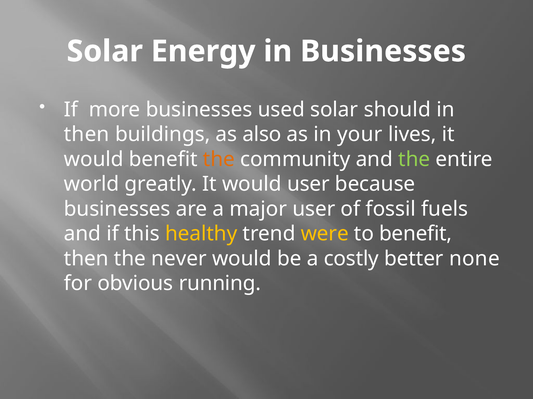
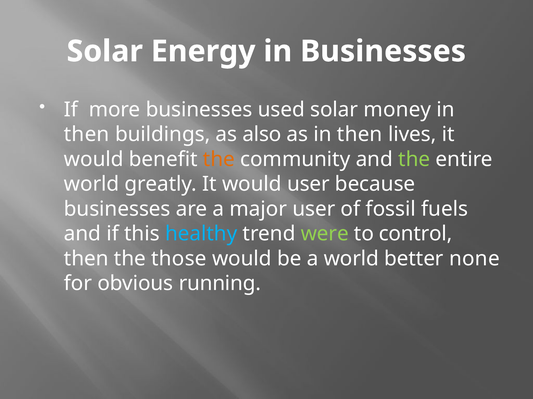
should: should -> money (397, 110)
as in your: your -> then (360, 135)
healthy colour: yellow -> light blue (201, 234)
were colour: yellow -> light green (325, 234)
to benefit: benefit -> control (416, 234)
never: never -> those (179, 259)
a costly: costly -> world (351, 259)
